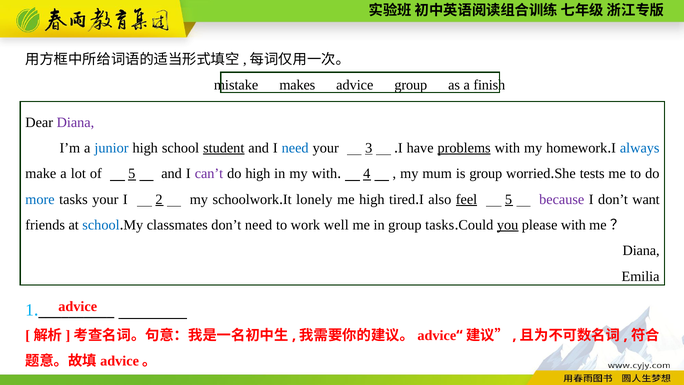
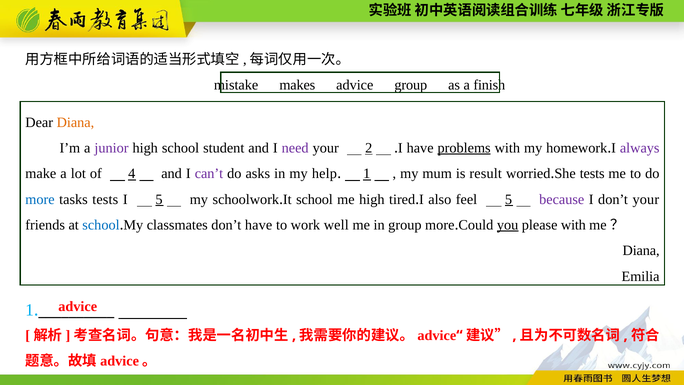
Diana colour: purple -> orange (75, 122)
junior colour: blue -> purple (112, 148)
student underline: present -> none (224, 148)
need colour: blue -> purple (295, 148)
3: 3 -> 2 (369, 148)
always colour: blue -> purple (640, 148)
of 5: 5 -> 4 (132, 174)
do high: high -> asks (258, 174)
my with: with -> help (324, 174)
4: 4 -> 1 (367, 174)
is group: group -> result (486, 174)
tasks your: your -> tests (105, 199)
I 2: 2 -> 5 (159, 199)
lonely: lonely -> school (314, 199)
feel underline: present -> none (467, 199)
don’t want: want -> your (646, 199)
don’t need: need -> have (259, 225)
group tasks: tasks -> more (440, 225)
